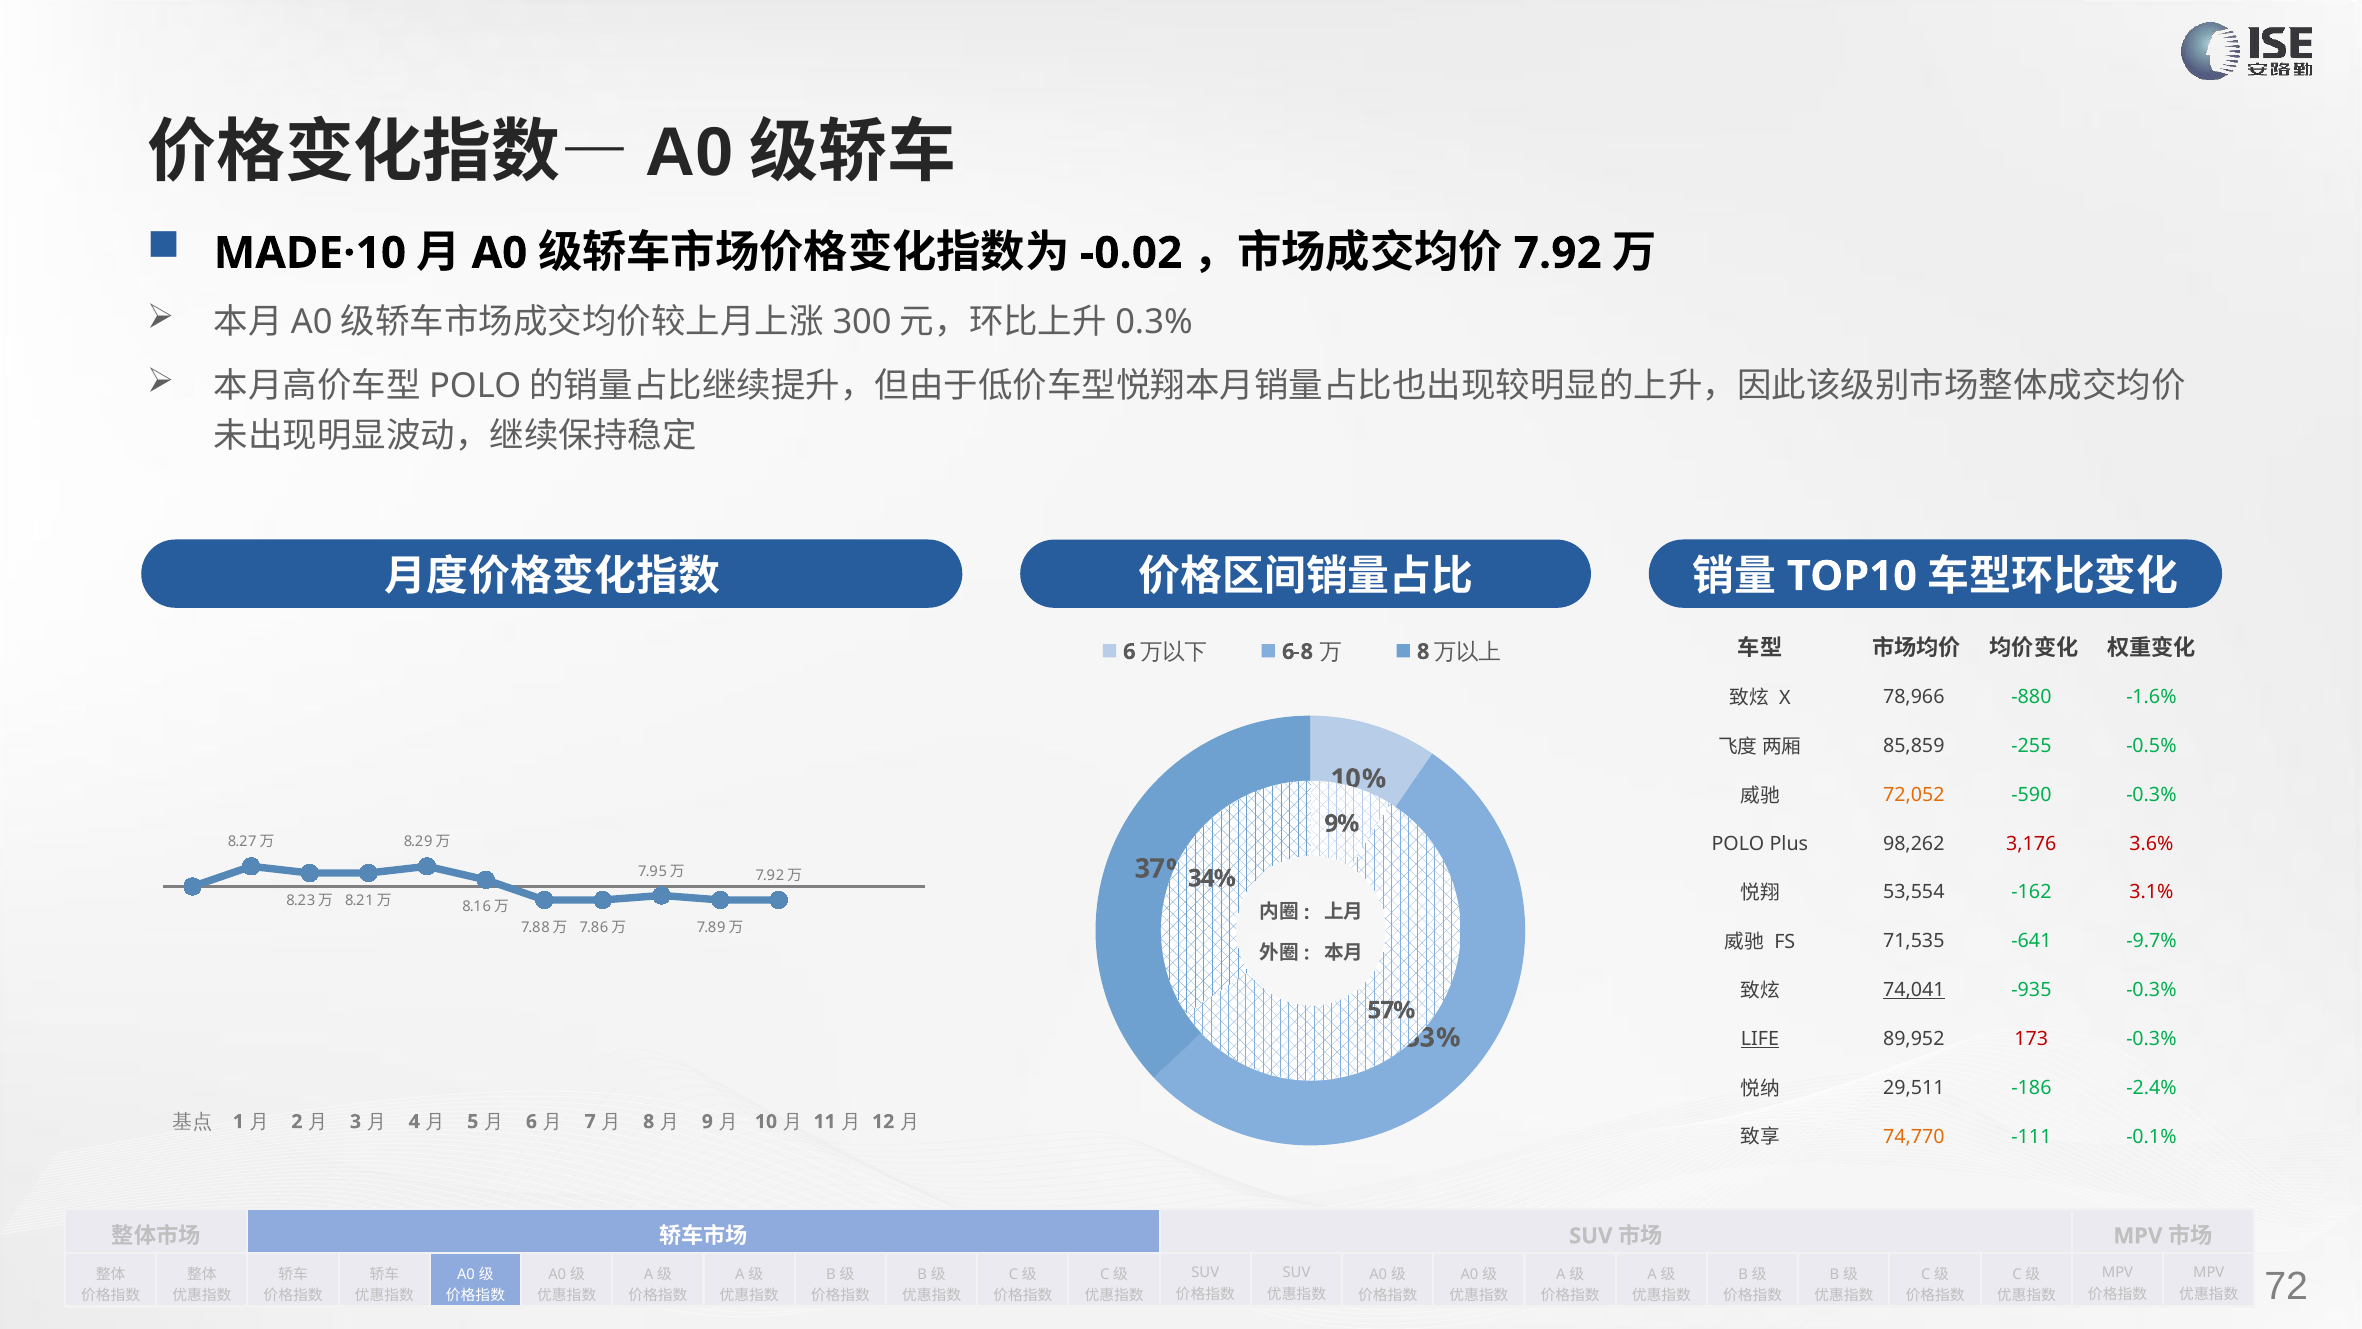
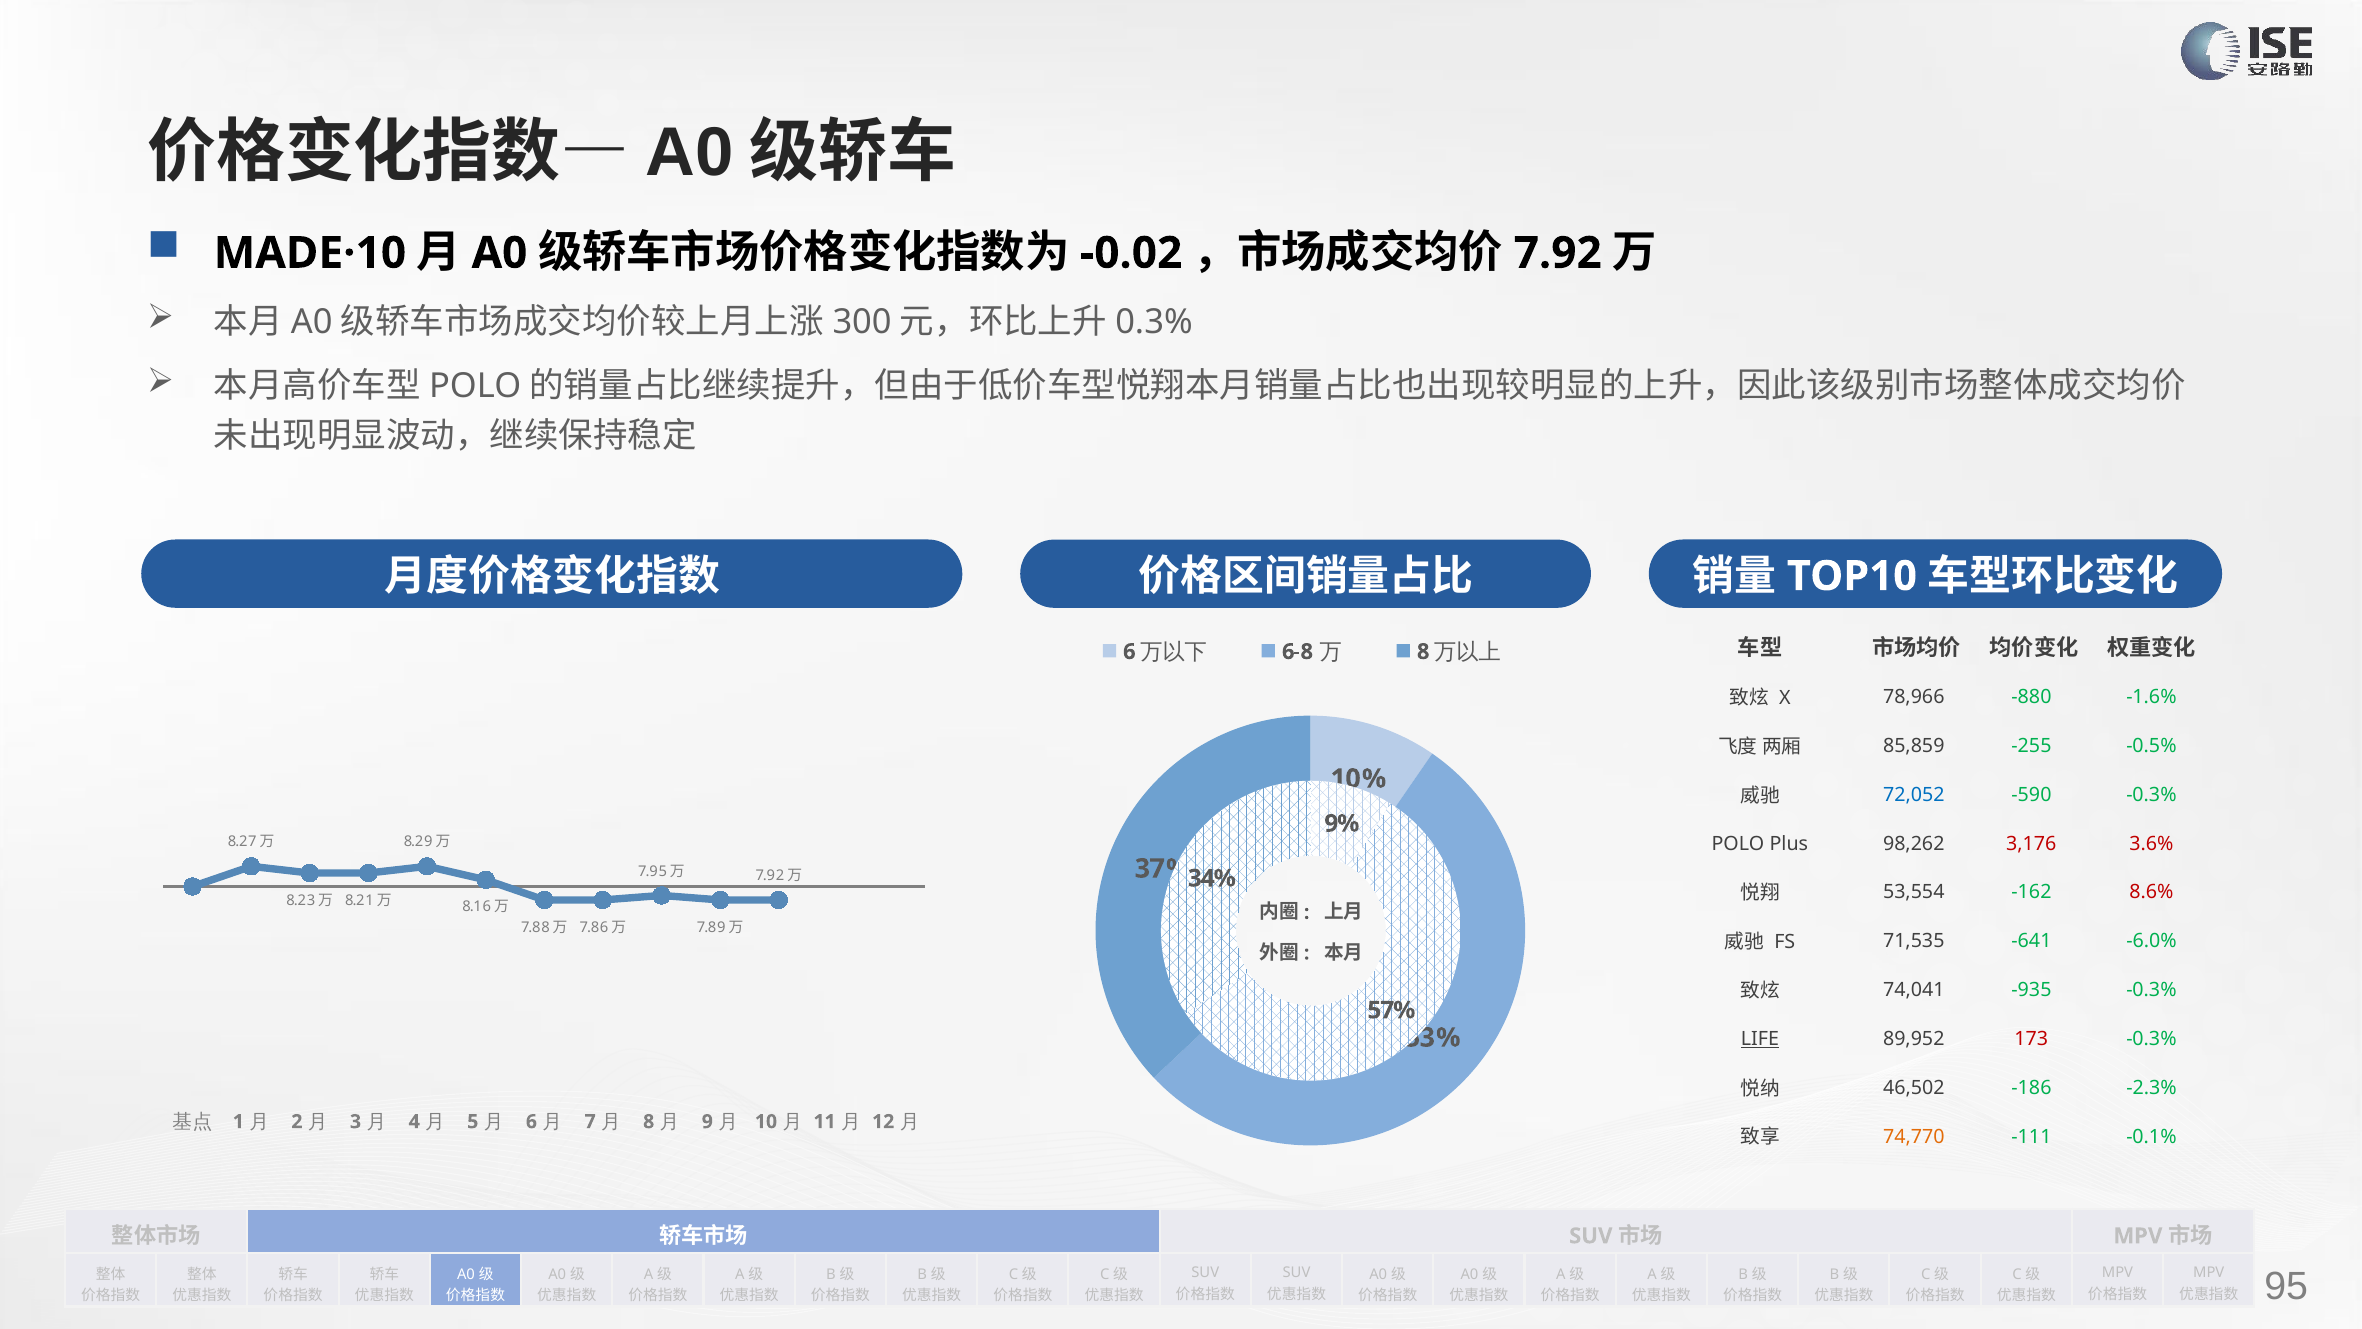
72,052 colour: orange -> blue (1914, 794)
3.1%: 3.1% -> 8.6% (2151, 892)
-9.7%: -9.7% -> -6.0% (2152, 941)
74,041 underline: present -> none (1914, 990)
29,511: 29,511 -> 46,502 (1914, 1087)
-2.4%: -2.4% -> -2.3% (2152, 1087)
72: 72 -> 95 (2286, 1287)
